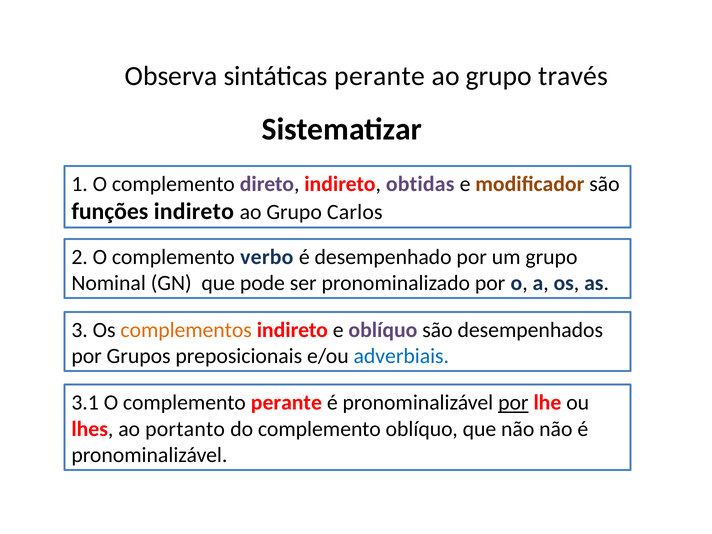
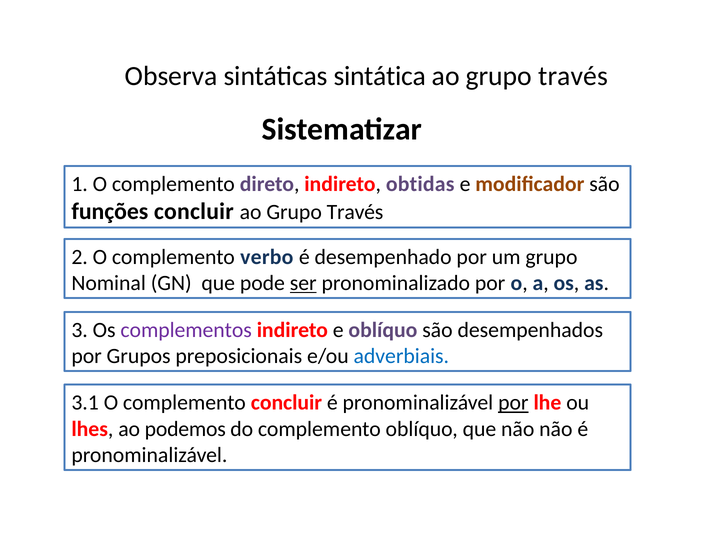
sintáticas perante: perante -> sintática (380, 76)
funções indireto: indireto -> concluir (194, 212)
Carlos: Carlos -> Través (355, 212)
ser underline: none -> present (303, 283)
complementos colour: orange -> purple (186, 330)
complemento perante: perante -> concluir (286, 403)
portanto: portanto -> podemos (185, 429)
